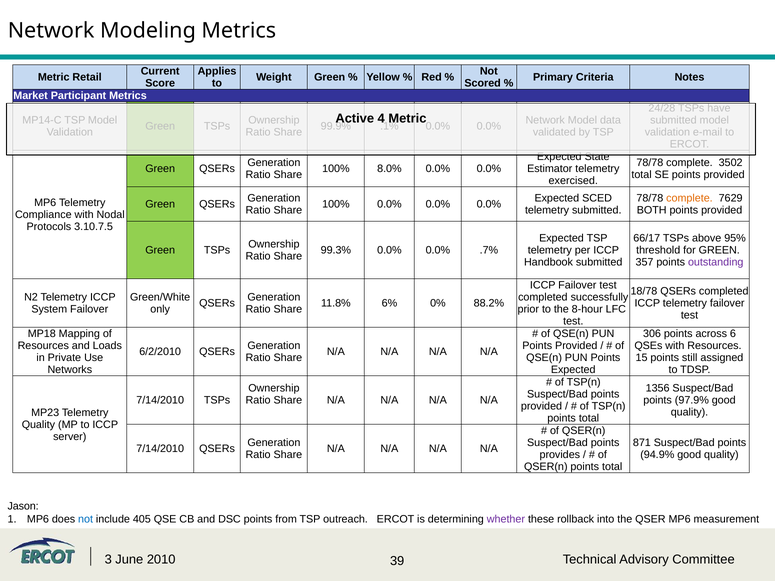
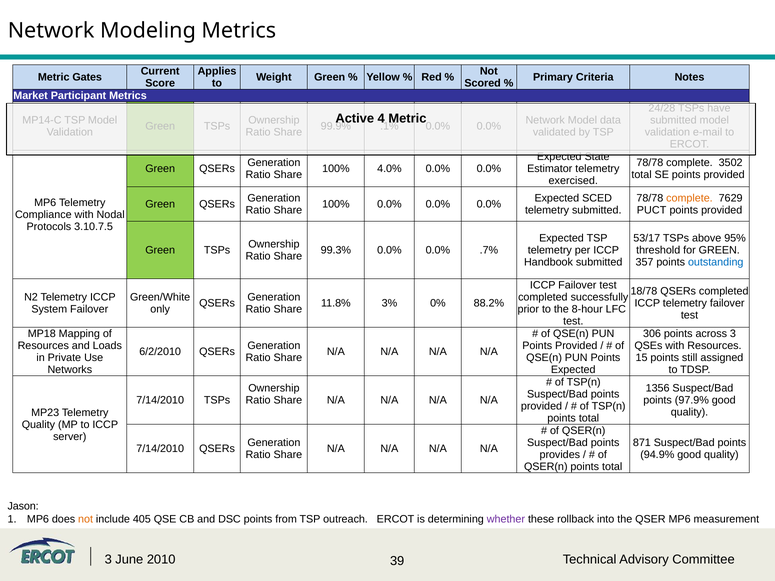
Retail: Retail -> Gates (87, 77)
8.0%: 8.0% -> 4.0% (389, 169)
BOTH: BOTH -> PUCT (652, 210)
66/17: 66/17 -> 53/17 (647, 238)
outstanding colour: purple -> blue (716, 262)
6%: 6% -> 3% (389, 303)
across 6: 6 -> 3 (733, 334)
not colour: blue -> orange (86, 519)
